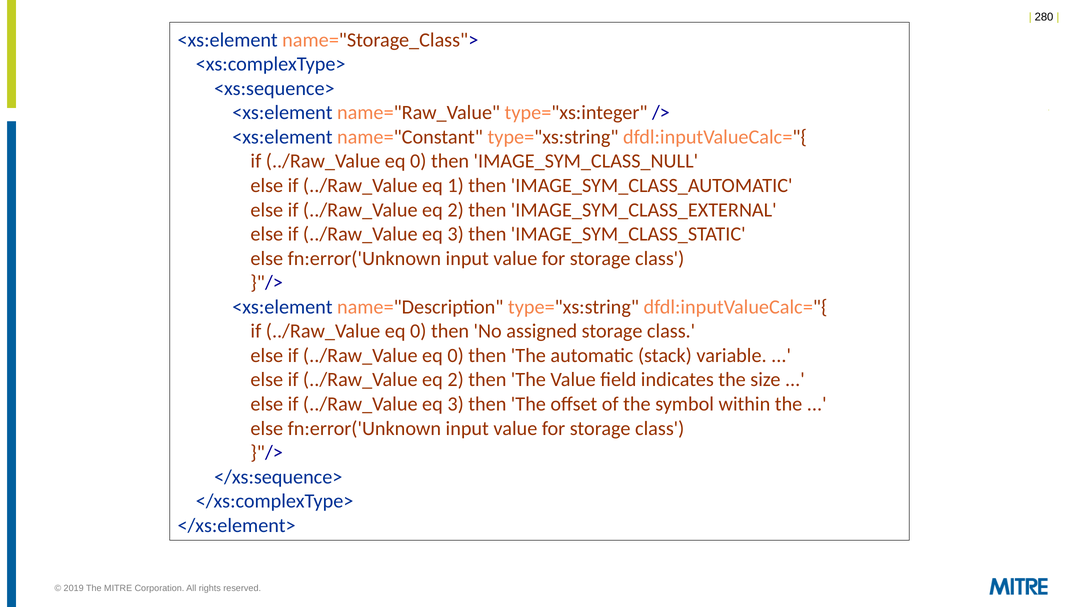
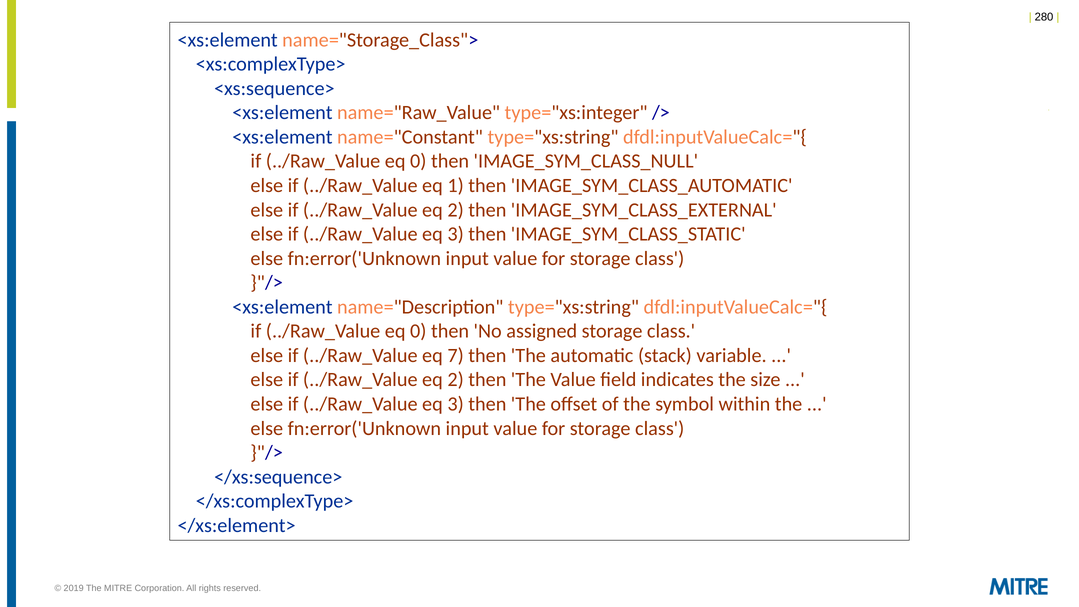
0: 0 -> 7 (456, 355)
